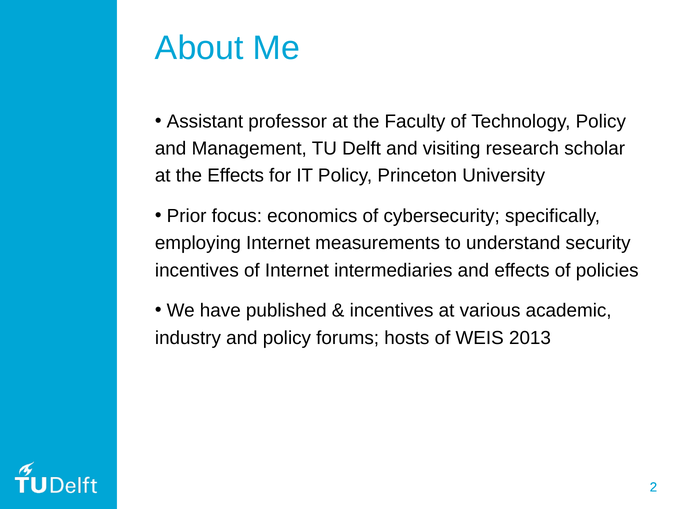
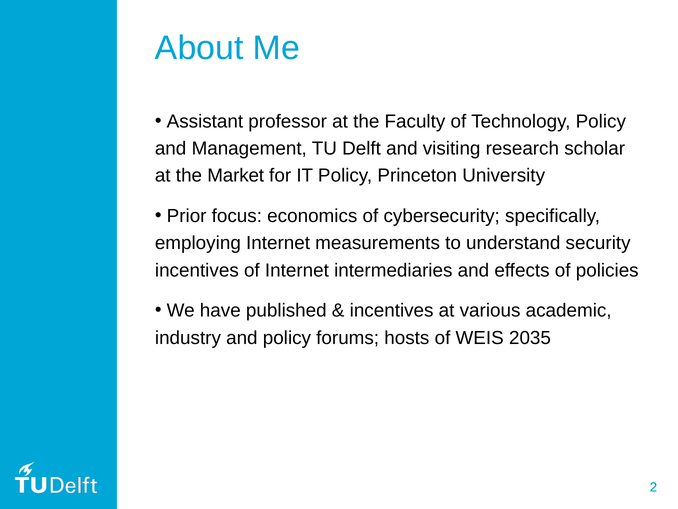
the Effects: Effects -> Market (236, 176)
2013: 2013 -> 2035 (530, 338)
